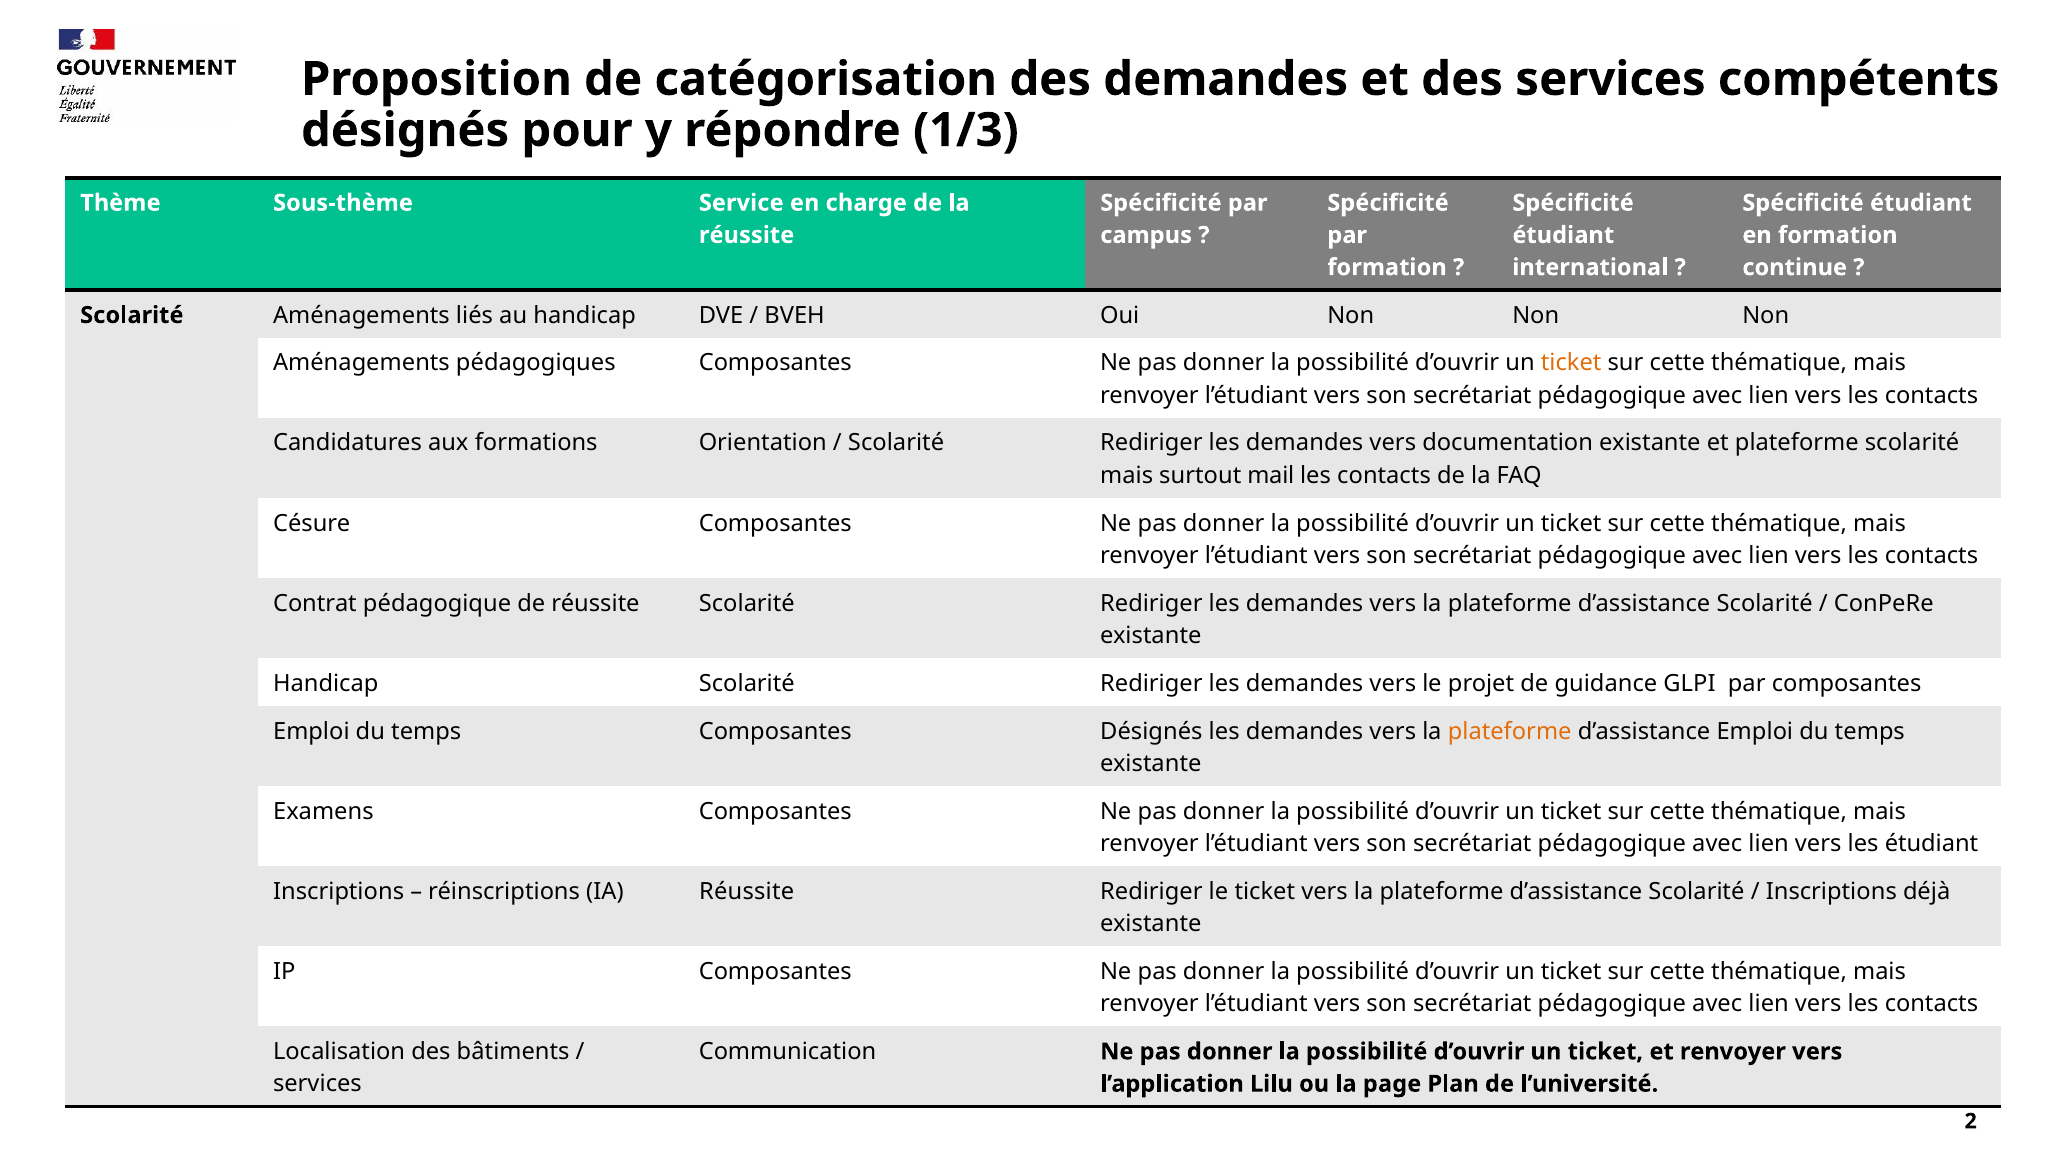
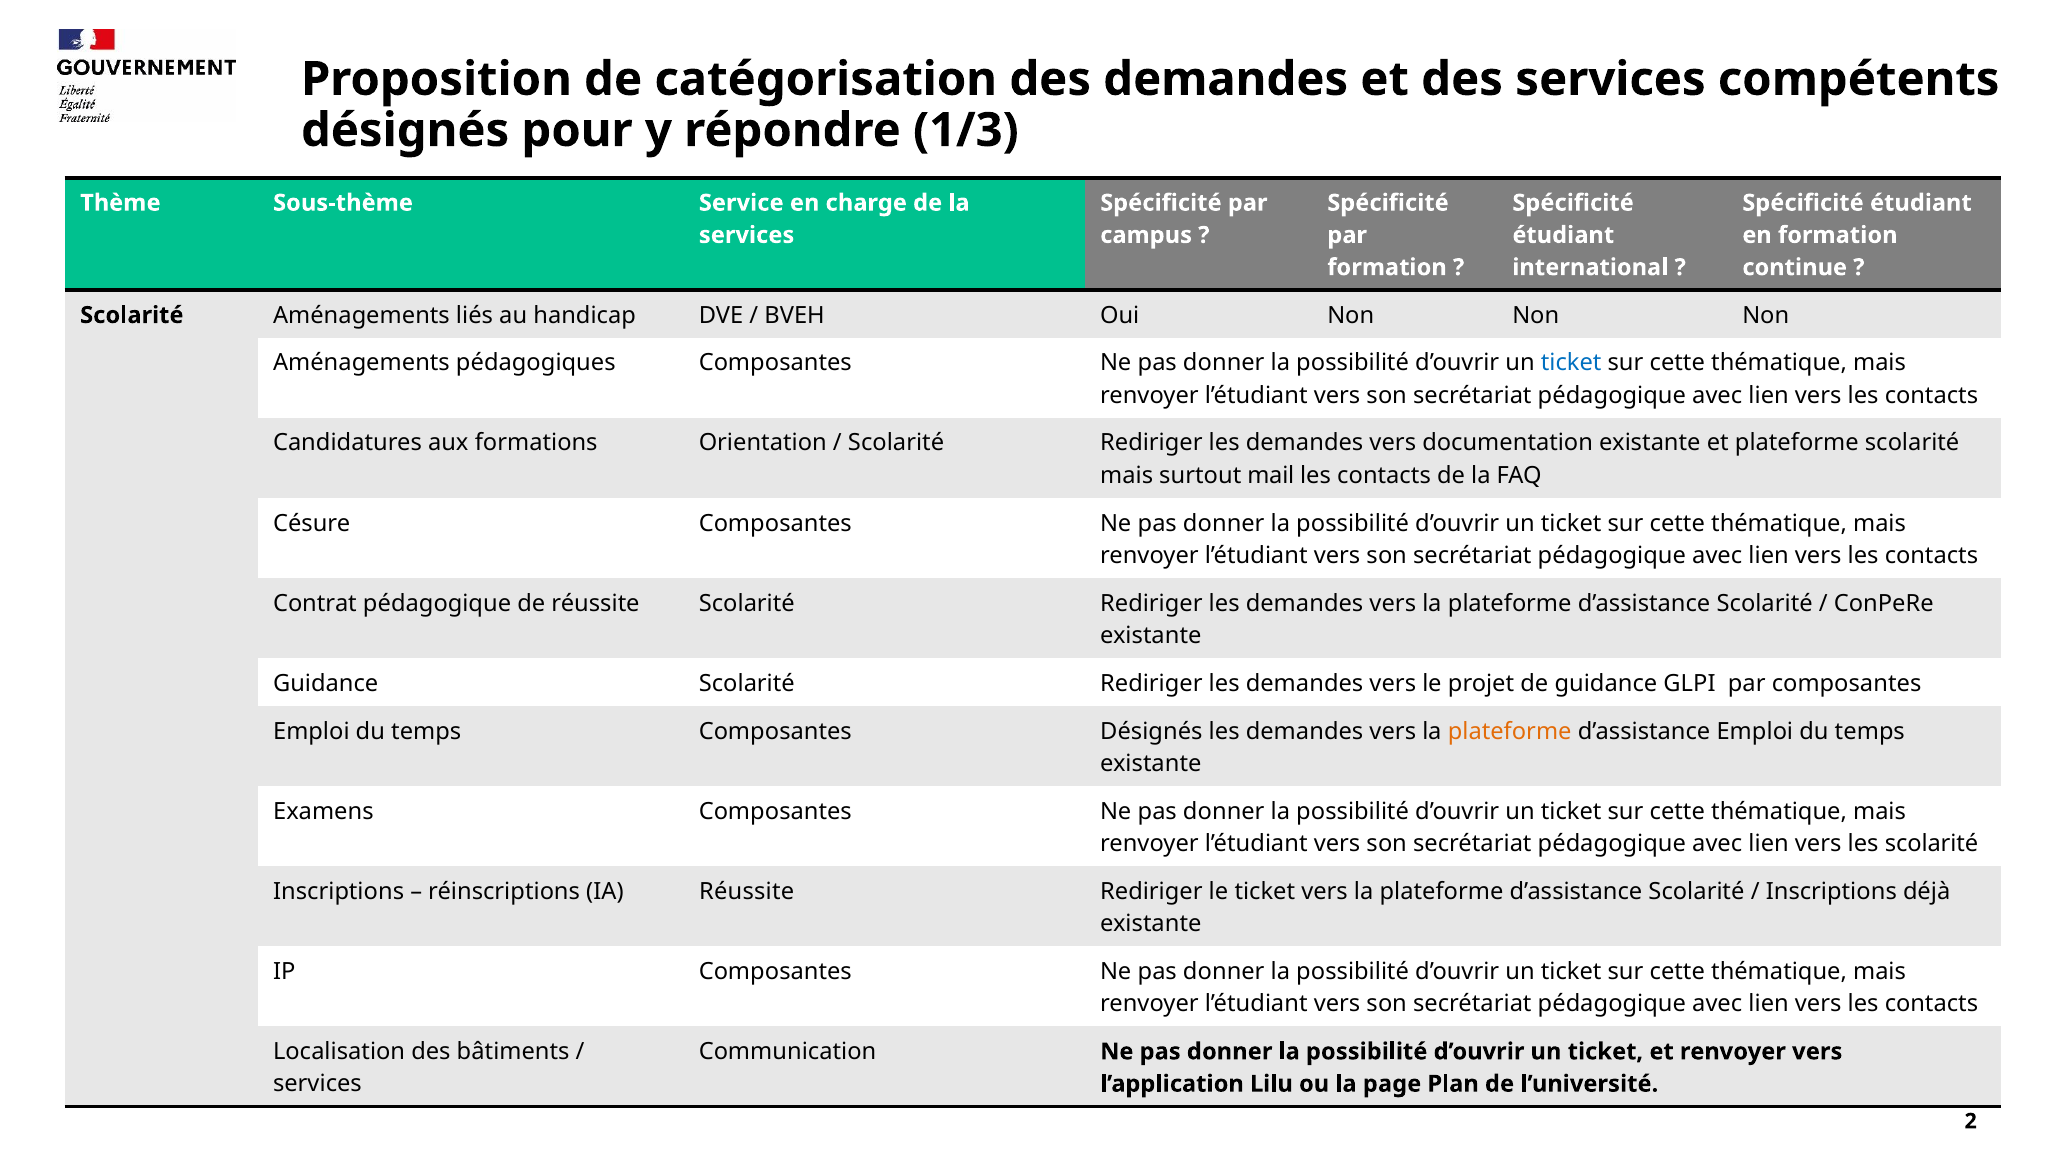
réussite: réussite -> services (747, 235)
ticket colour: orange -> blue (1571, 363)
Handicap: Handicap -> Guidance (326, 683)
les étudiant: étudiant -> scolarité (1931, 844)
